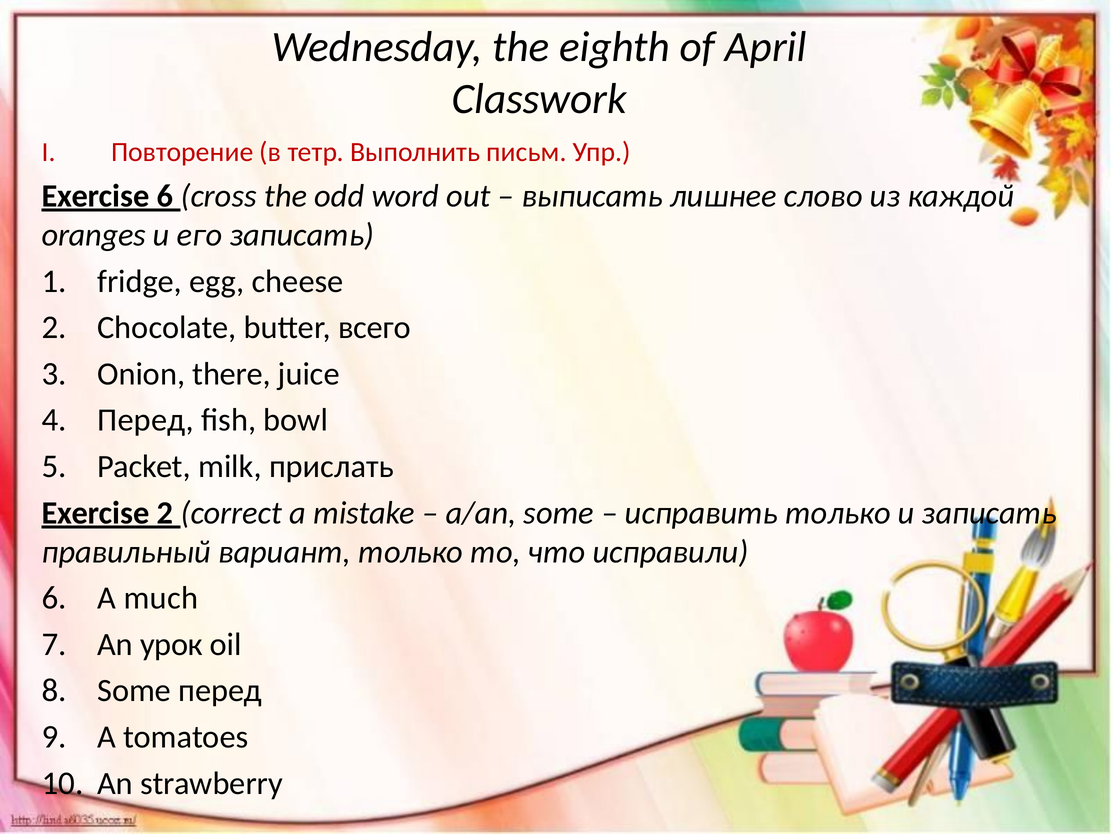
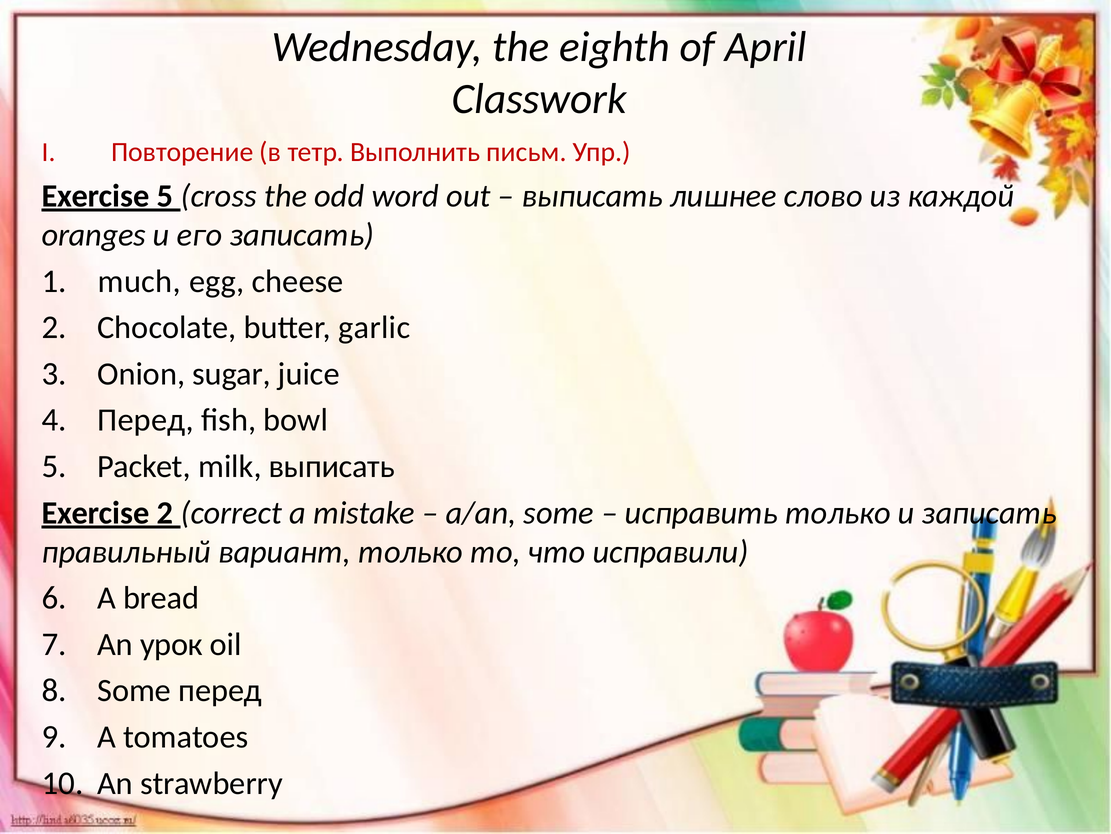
Exercise 6: 6 -> 5 (165, 196)
fridge: fridge -> much (139, 281)
всего: всего -> garlic (374, 327)
there: there -> sugar (232, 374)
milk прислать: прислать -> выписать (332, 466)
much: much -> bread (161, 598)
